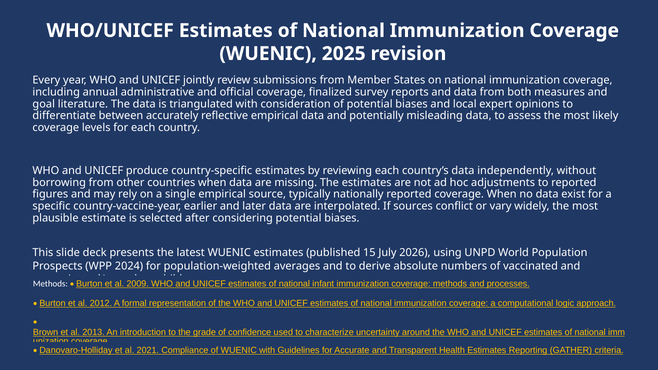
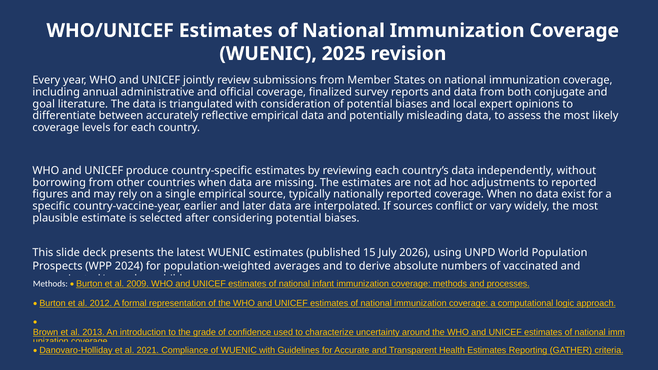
measures: measures -> conjugate (560, 92)
